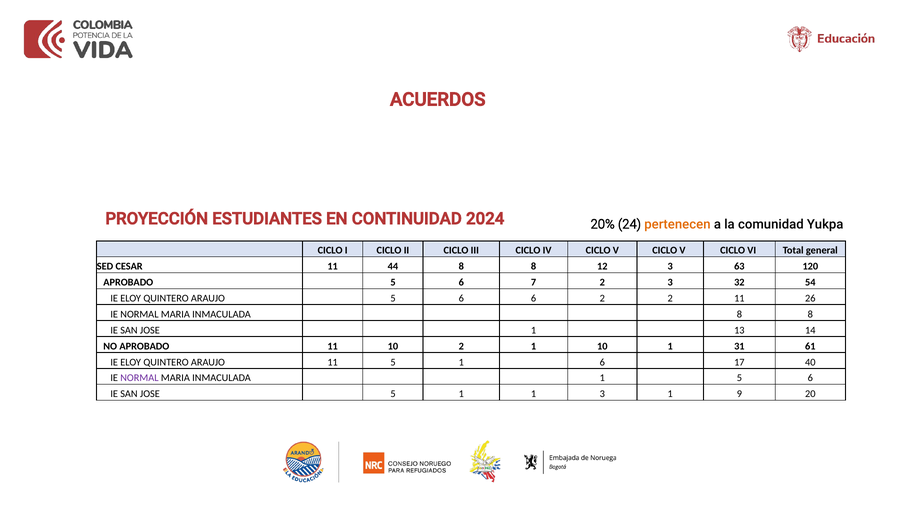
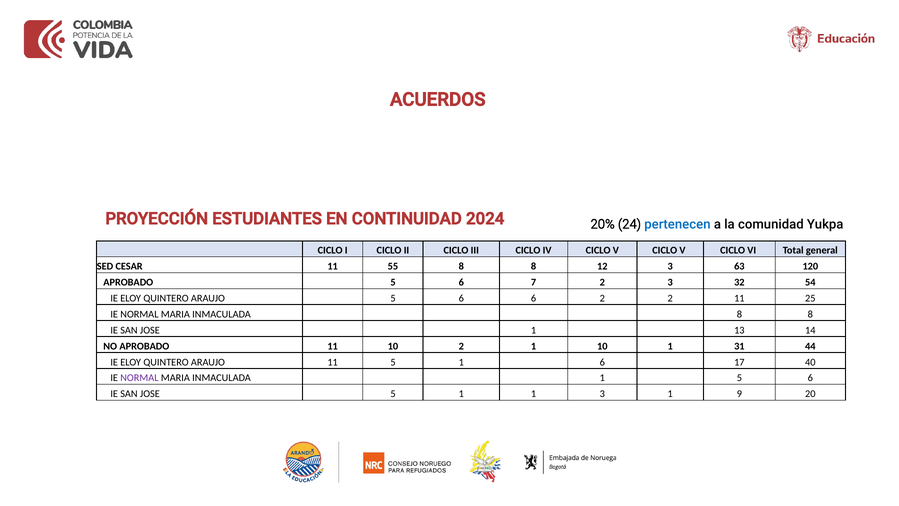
pertenecen colour: orange -> blue (677, 224)
44: 44 -> 55 (393, 266)
26: 26 -> 25 (810, 298)
61: 61 -> 44 (810, 346)
